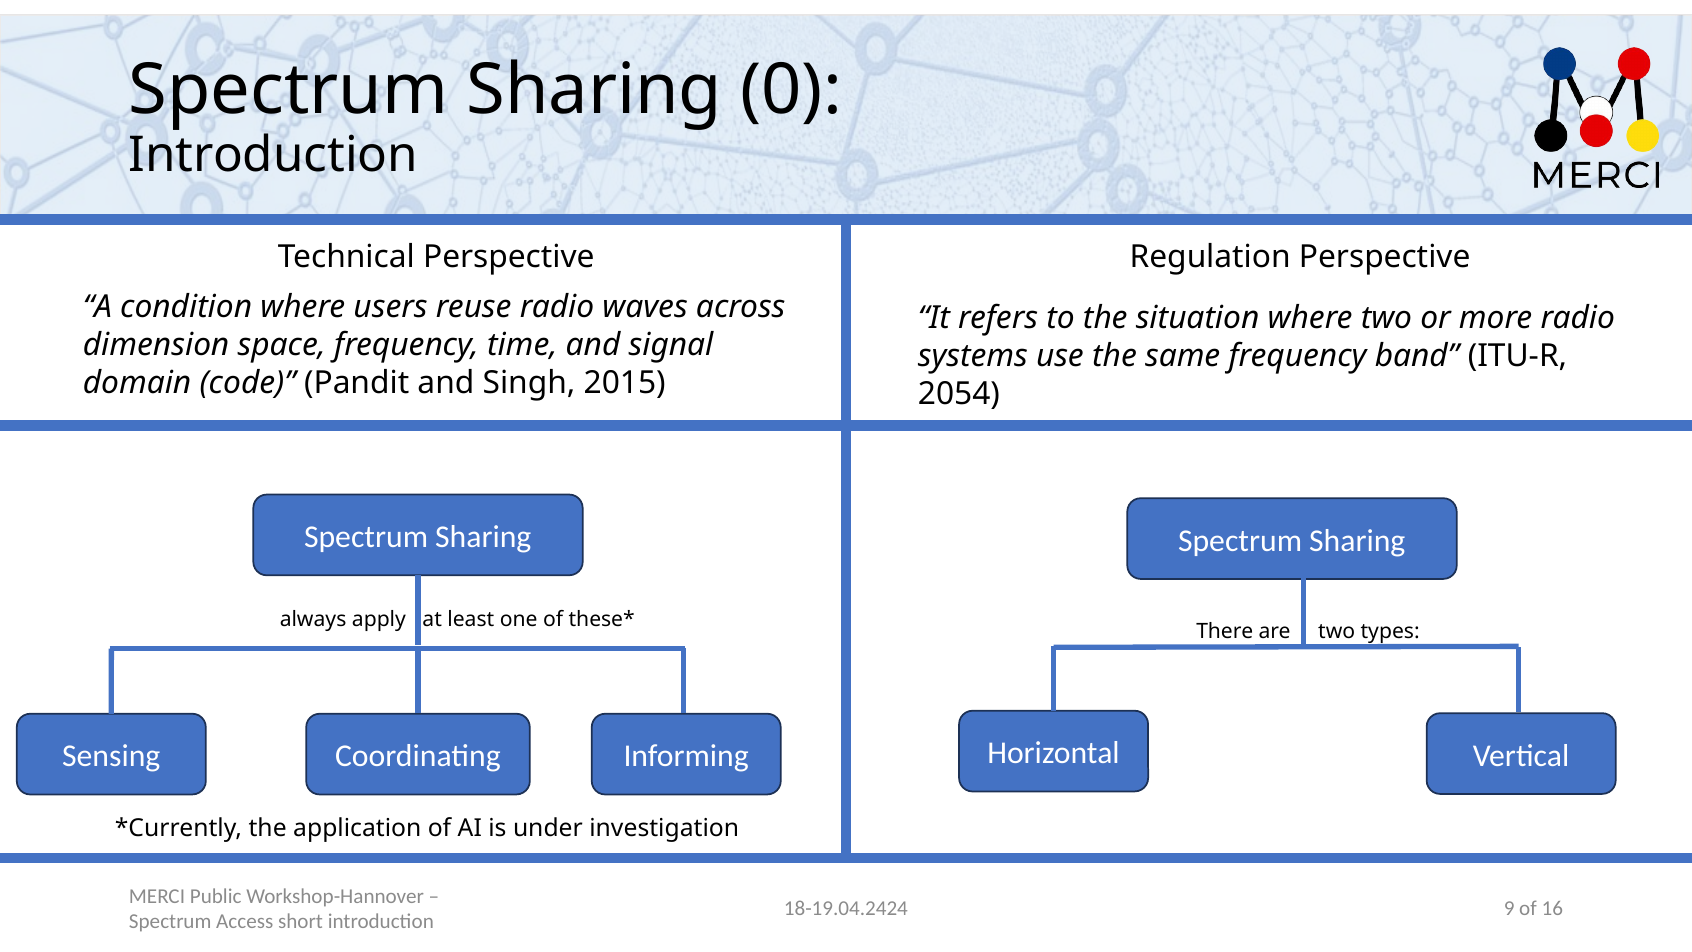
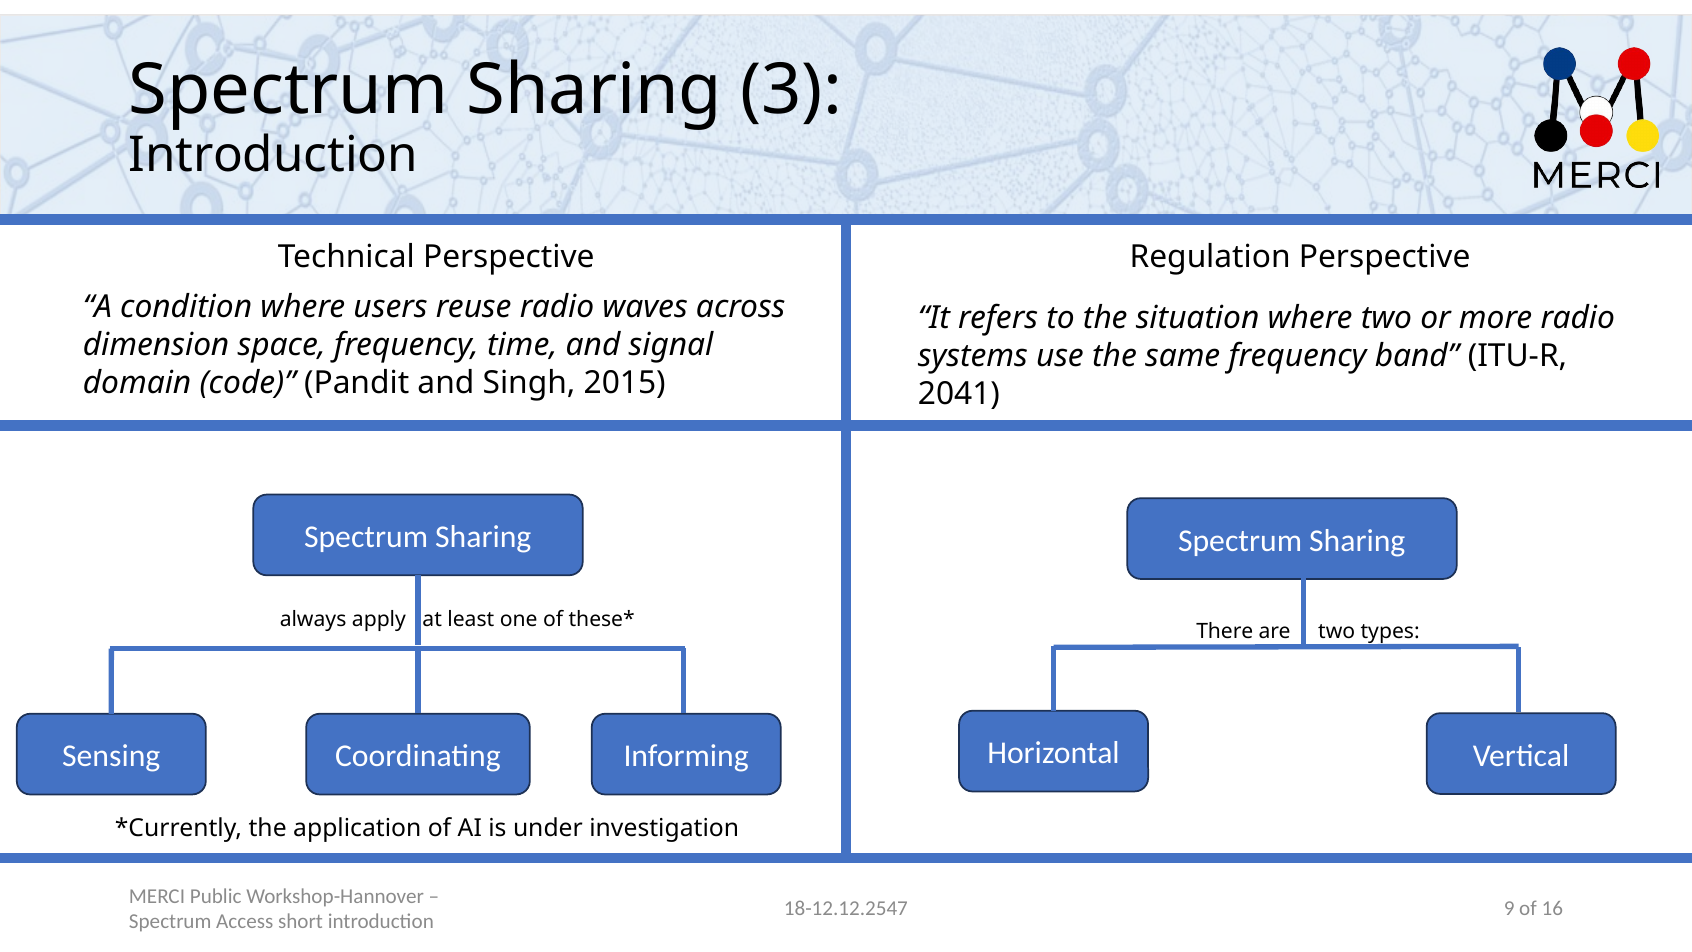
0: 0 -> 3 (791, 90)
2054: 2054 -> 2041 (959, 394)
18-19.04.2424: 18-19.04.2424 -> 18-12.12.2547 (846, 909)
